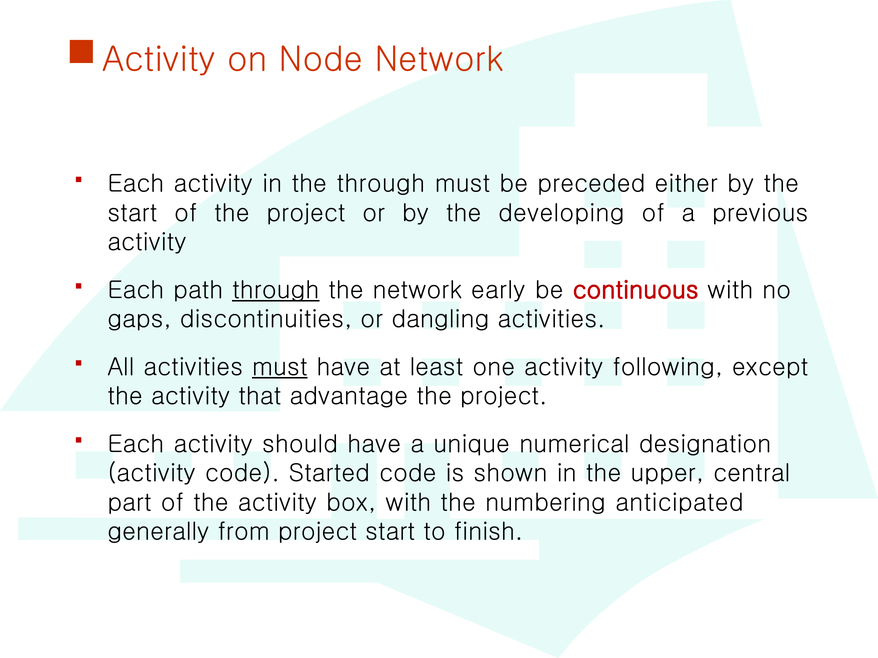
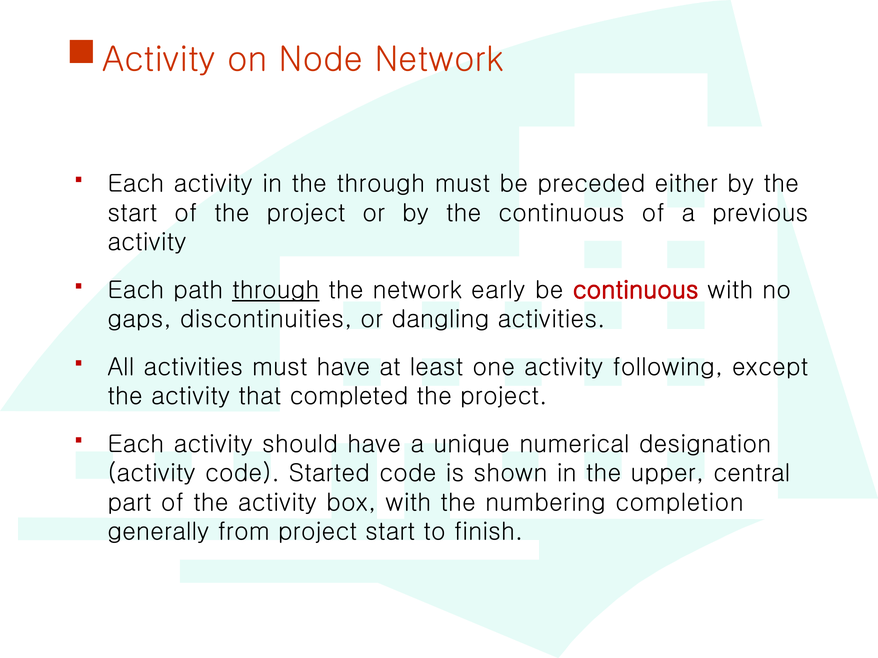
the developing: developing -> continuous (561, 213)
must underline: present -> none (280, 367)
advantage: advantage -> completed (349, 397)
anticipated: anticipated -> completion (679, 503)
